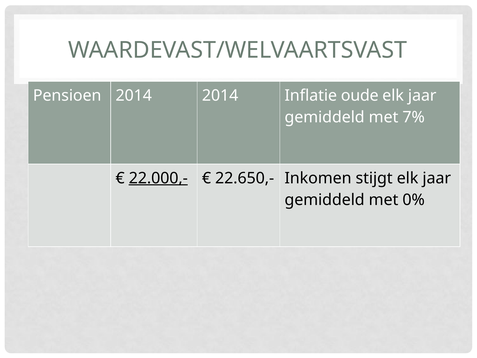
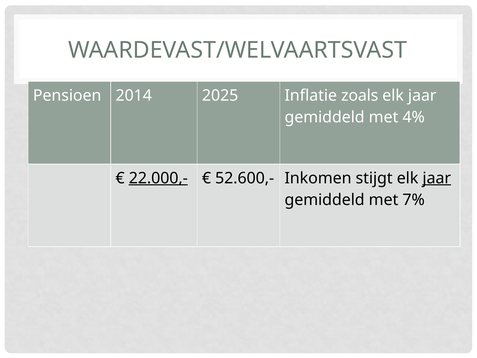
2014 2014: 2014 -> 2025 (220, 95)
oude: oude -> zoals (360, 95)
7%: 7% -> 4% (414, 117)
22.650,-: 22.650,- -> 52.600,- (245, 178)
jaar underline: none -> present (437, 178)
0%: 0% -> 7% (414, 200)
